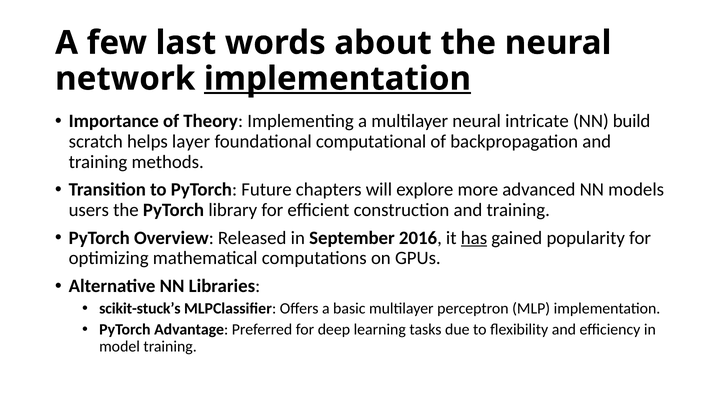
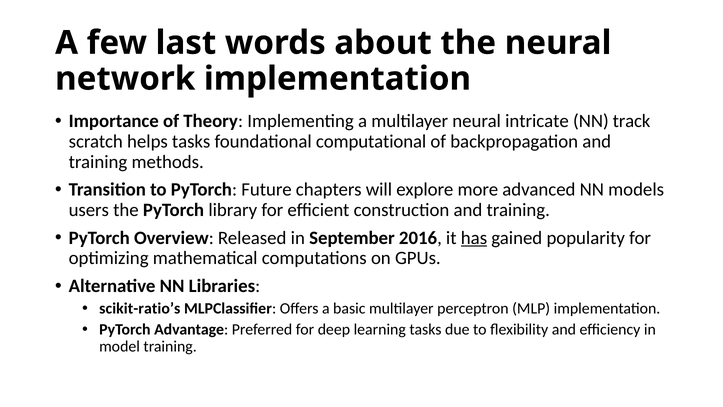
implementation underline: present -> none (337, 79)
build: build -> track (632, 121)
helps layer: layer -> tasks (191, 141)
scikit-stuck’s: scikit-stuck’s -> scikit-ratio’s (140, 308)
